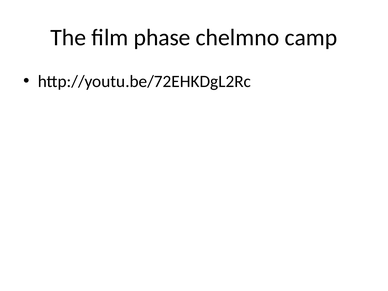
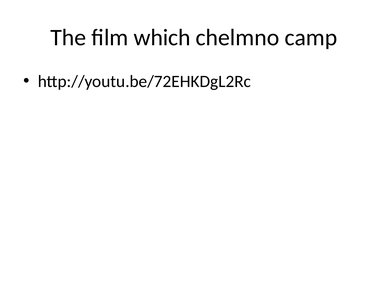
phase: phase -> which (162, 38)
